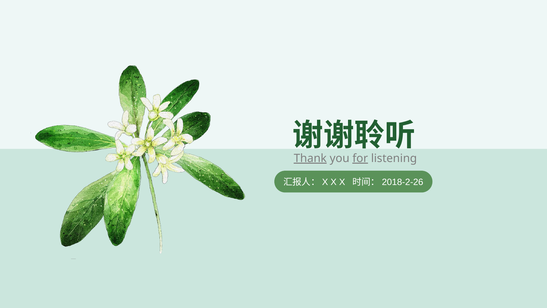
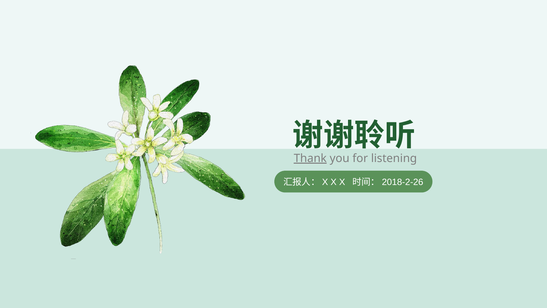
for underline: present -> none (360, 158)
